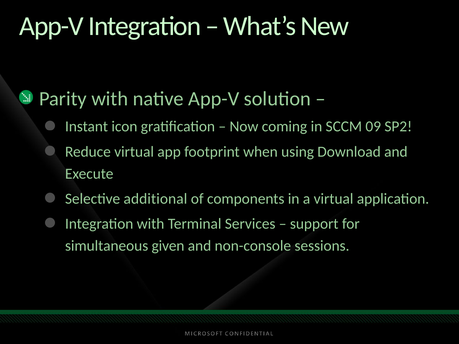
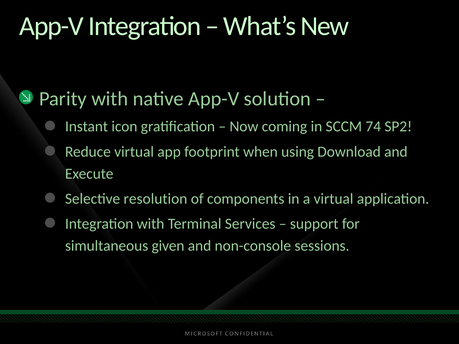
09: 09 -> 74 (373, 127)
additional: additional -> resolution (155, 199)
